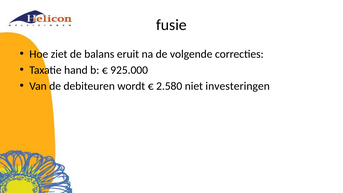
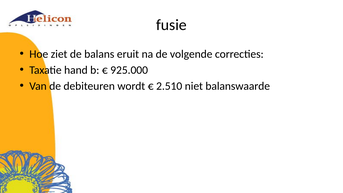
2.580: 2.580 -> 2.510 (169, 86)
investeringen: investeringen -> balanswaarde (238, 86)
